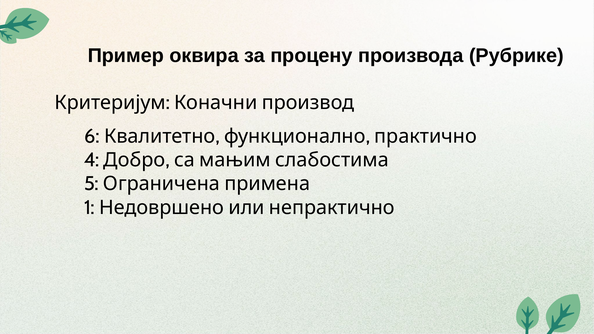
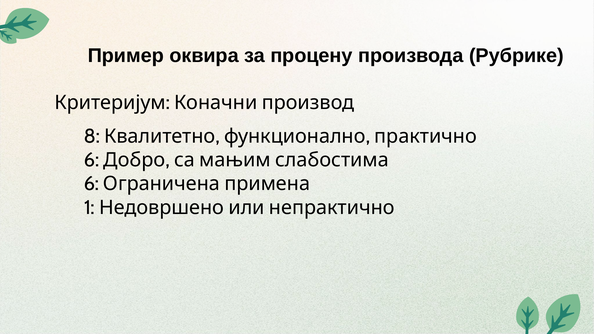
6: 6 -> 8 (92, 136)
4: 4 -> 6 (92, 160)
5: 5 -> 6 (91, 184)
